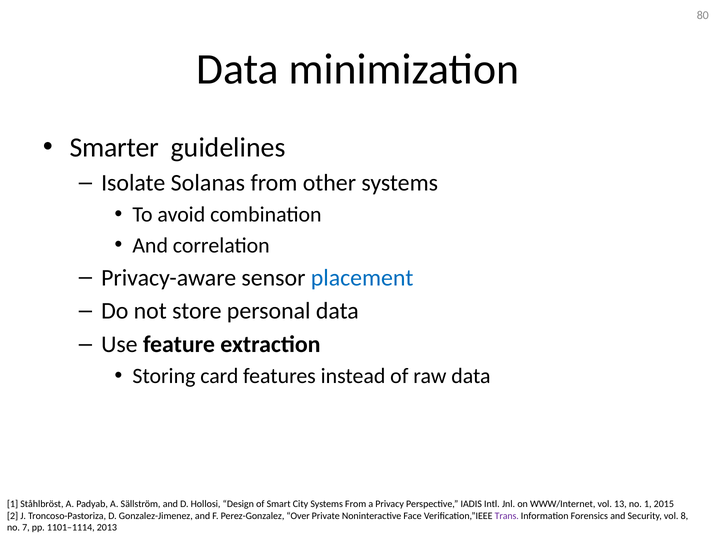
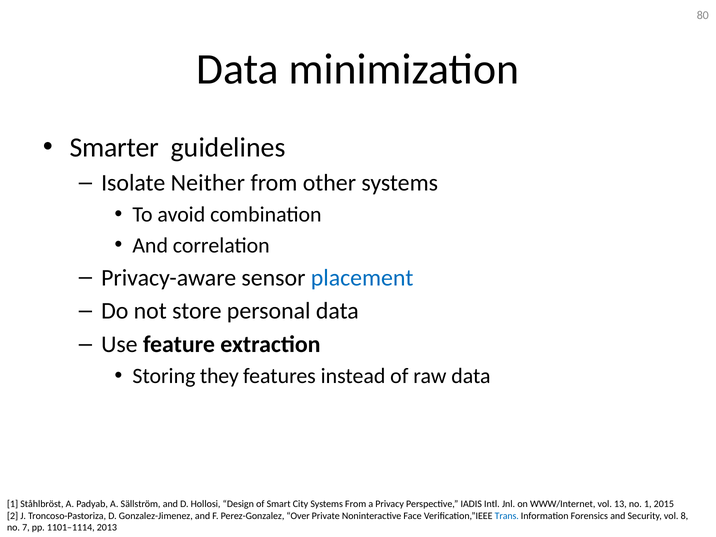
Solanas: Solanas -> Neither (208, 183)
card: card -> they (219, 376)
Trans colour: purple -> blue (507, 516)
